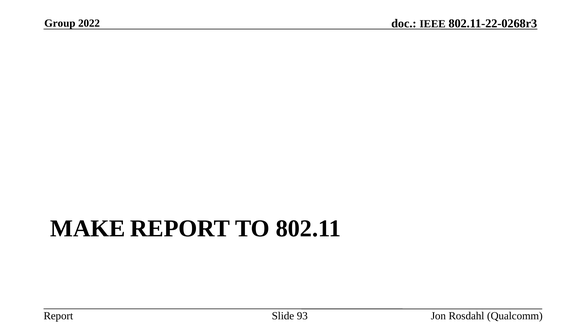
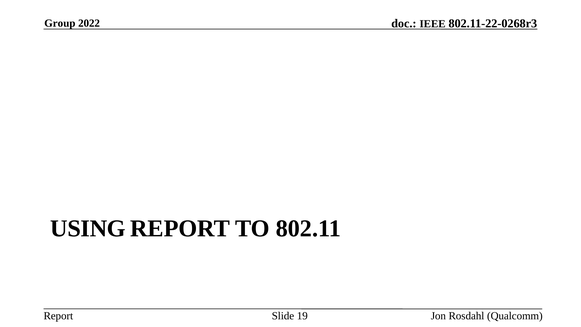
MAKE: MAKE -> USING (88, 228)
93: 93 -> 19 (302, 316)
